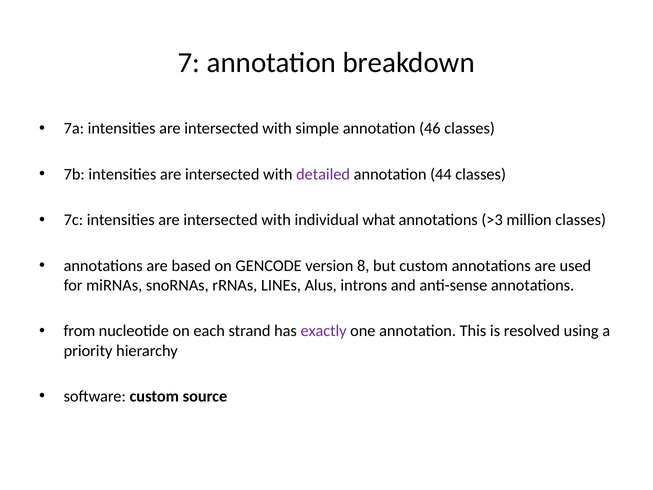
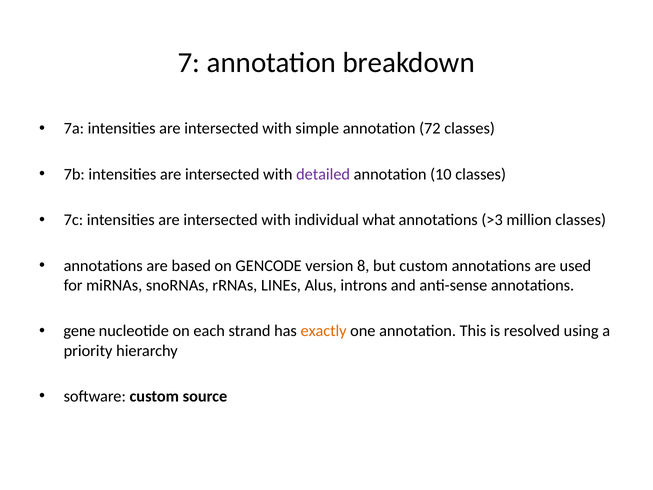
46: 46 -> 72 (430, 128)
44: 44 -> 10 (441, 174)
from: from -> gene (79, 331)
exactly colour: purple -> orange (324, 331)
